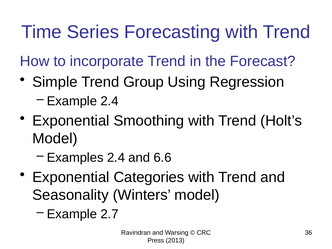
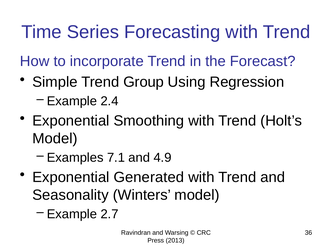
Examples 2.4: 2.4 -> 7.1 (116, 158)
6.6: 6.6 -> 4.9 (163, 158)
Categories: Categories -> Generated (149, 177)
